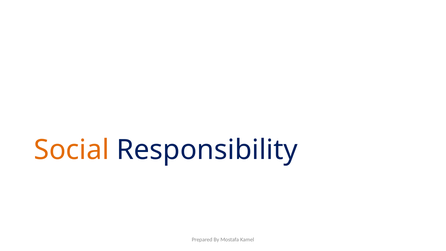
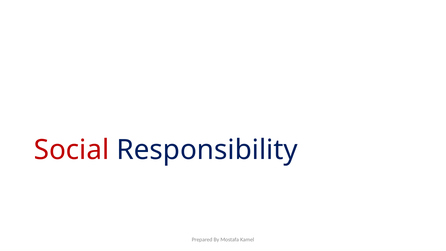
Social colour: orange -> red (72, 150)
